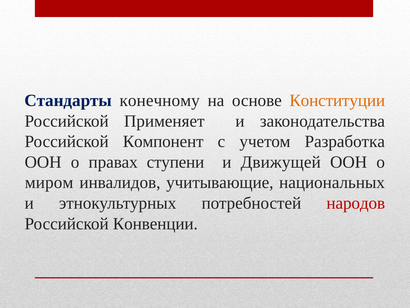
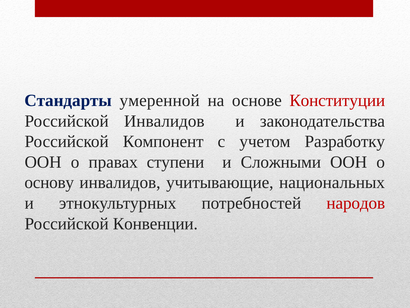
конечному: конечному -> умеренной (160, 100)
Конституции colour: orange -> red (337, 100)
Российской Применяет: Применяет -> Инвалидов (164, 121)
Разработка: Разработка -> Разработку (345, 141)
Движущей: Движущей -> Сложными (281, 162)
миром: миром -> основу (49, 182)
